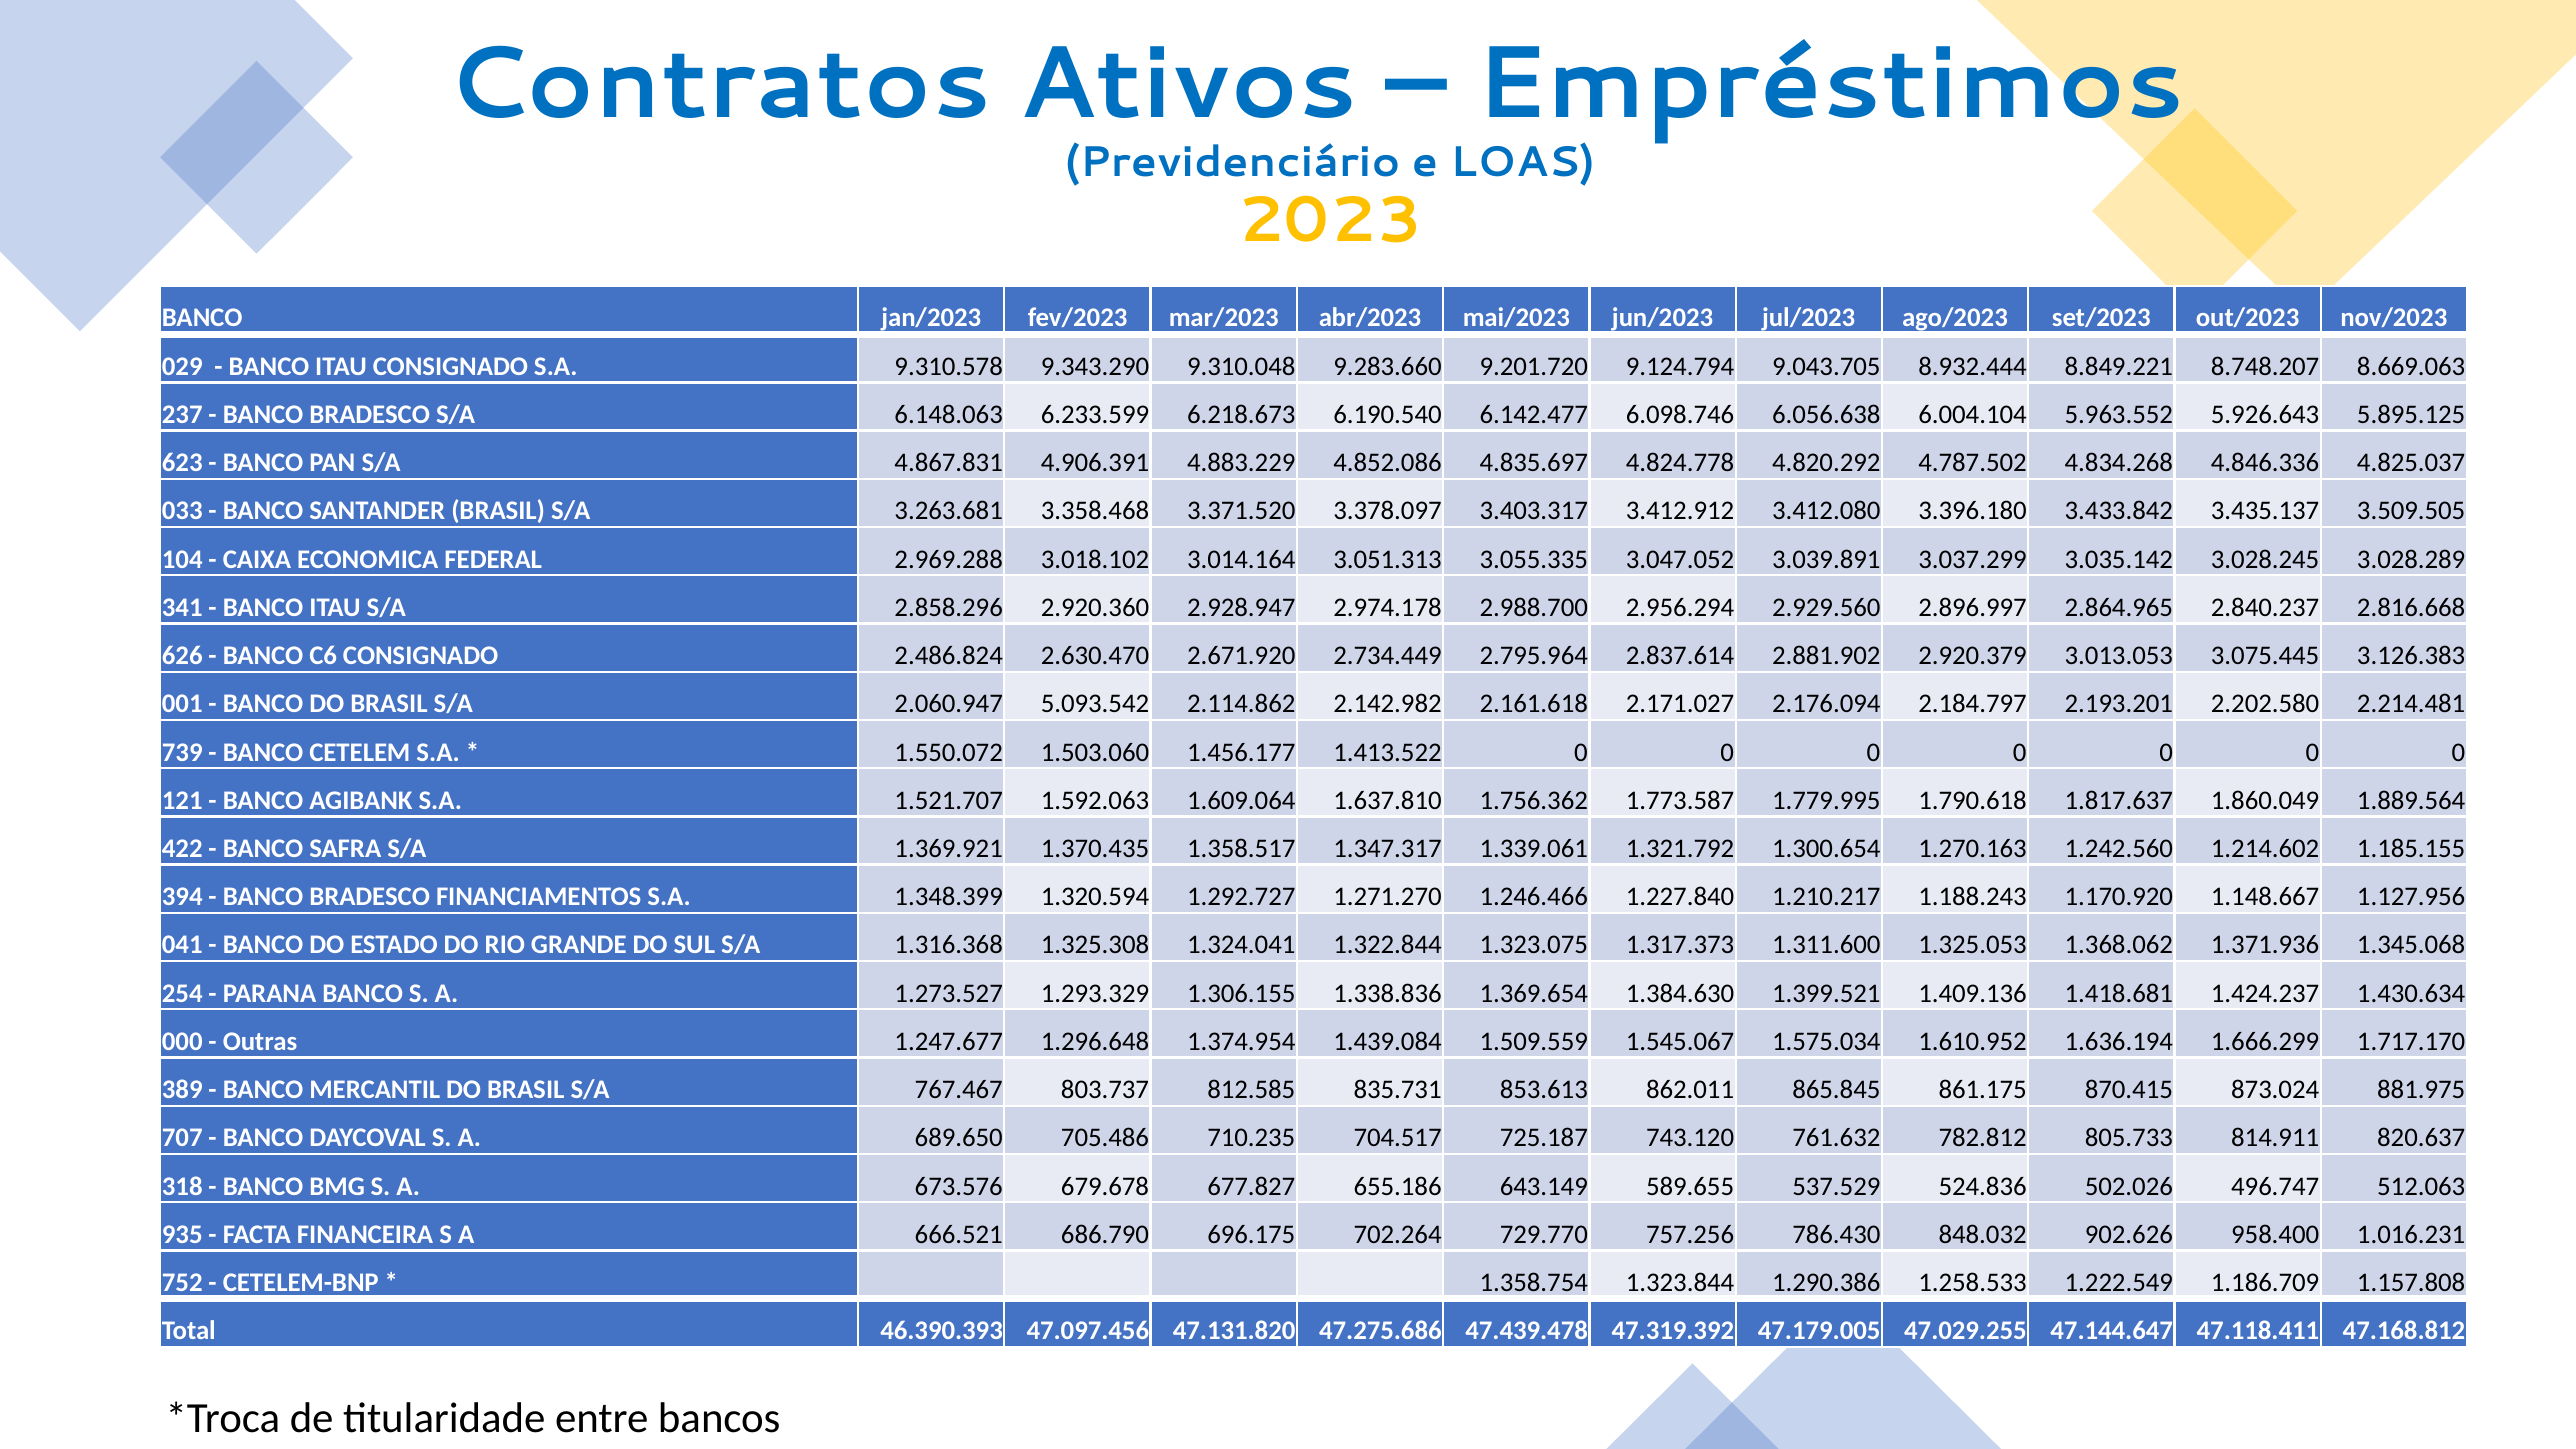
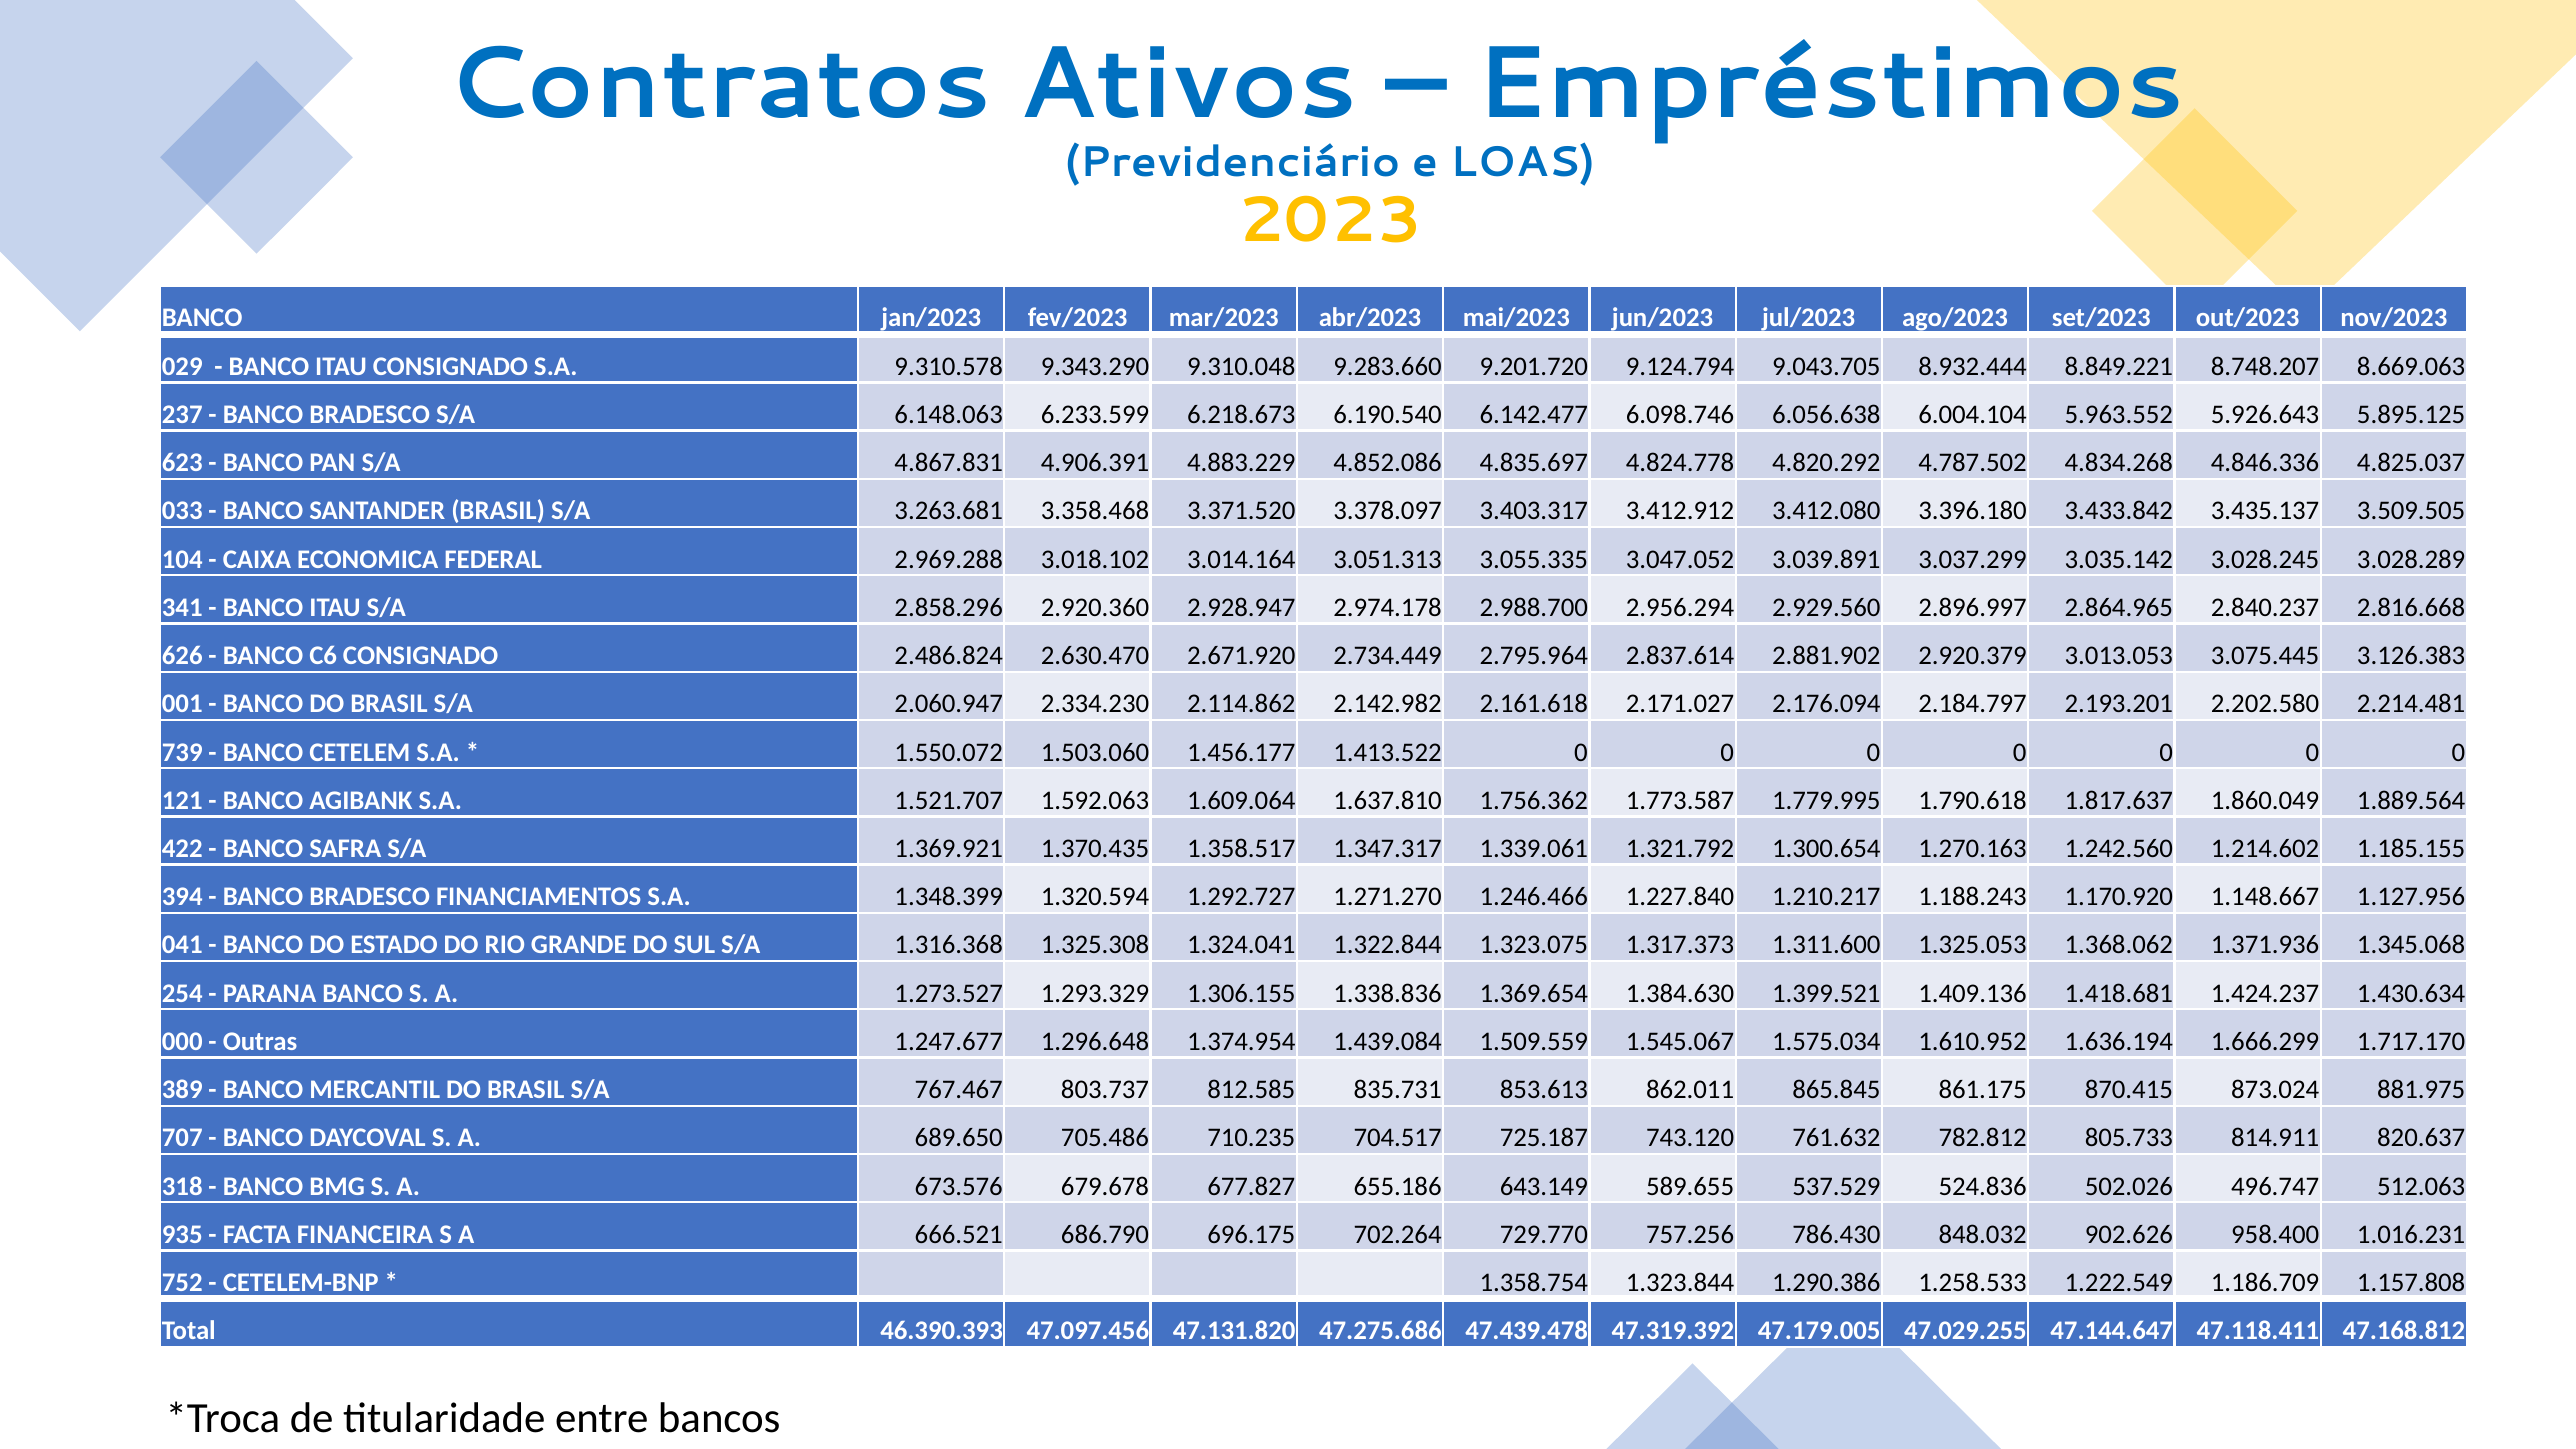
5.093.542: 5.093.542 -> 2.334.230 (1095, 704)
